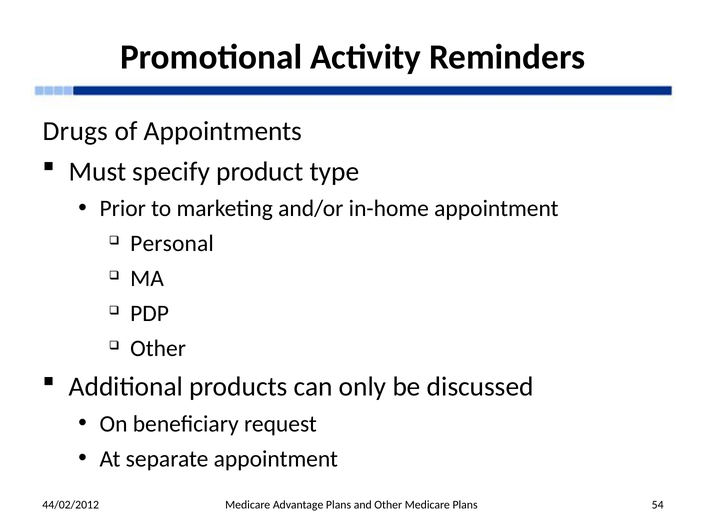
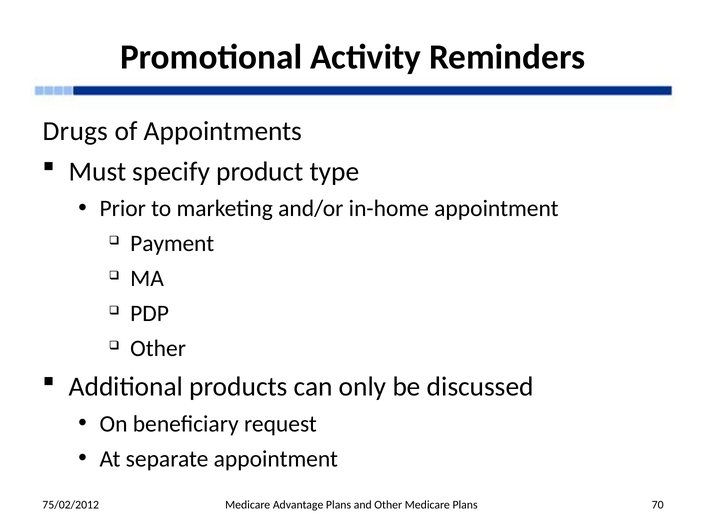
Personal: Personal -> Payment (172, 243)
44/02/2012: 44/02/2012 -> 75/02/2012 (71, 504)
54: 54 -> 70 (658, 504)
